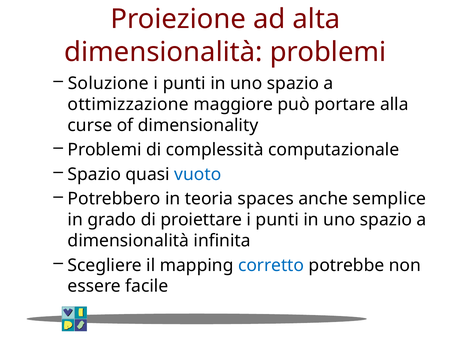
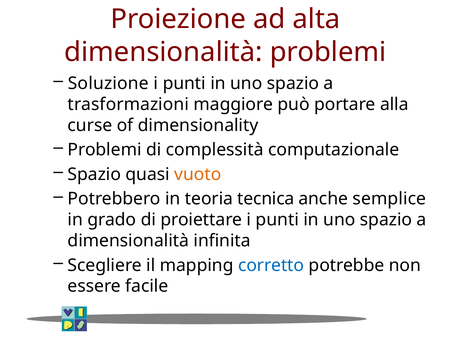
ottimizzazione: ottimizzazione -> trasformazioni (128, 105)
vuoto colour: blue -> orange (198, 175)
spaces: spaces -> tecnica (266, 199)
